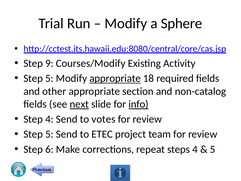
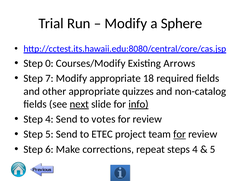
9: 9 -> 0 (49, 63)
Activity: Activity -> Arrows (179, 63)
5: 5 -> 7 (49, 78)
appropriate underline: present -> none (115, 78)
section: section -> quizzes (138, 91)
for underline: none -> present (180, 134)
